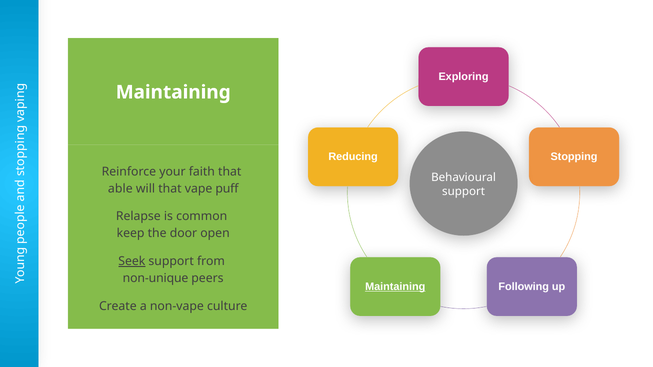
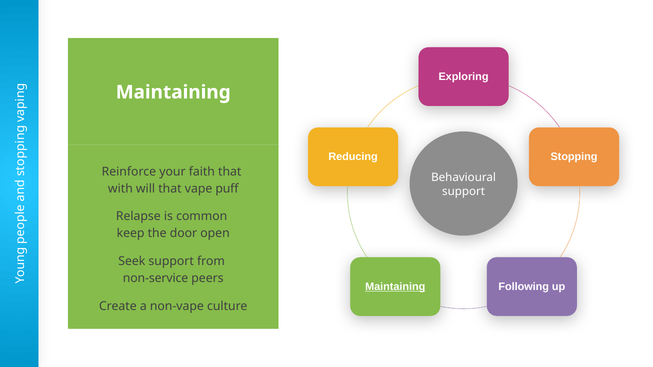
able: able -> with (120, 189)
Seek underline: present -> none (132, 261)
non-unique: non-unique -> non-service (156, 278)
